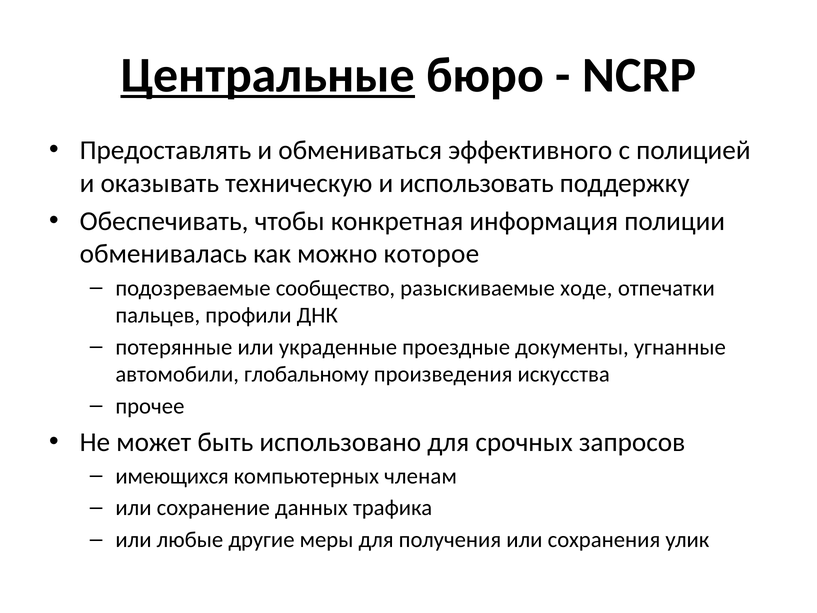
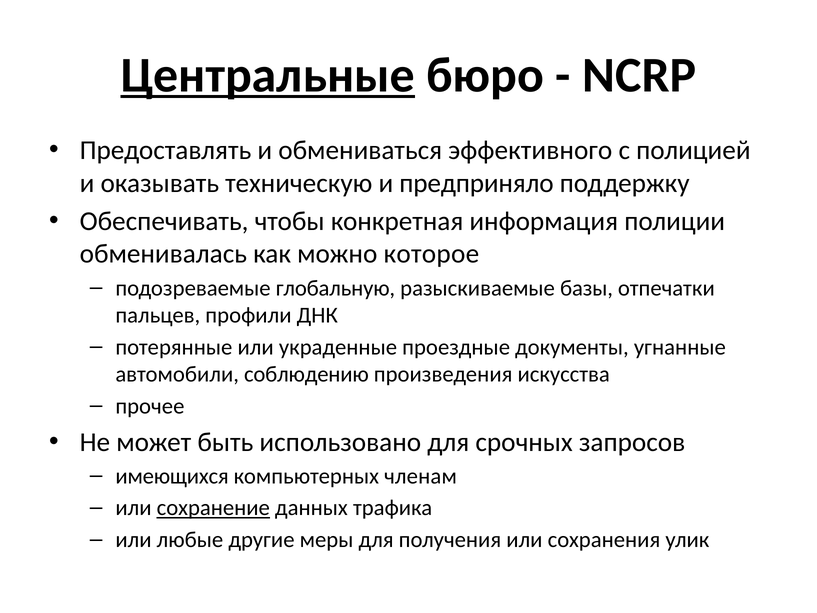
использовать: использовать -> предприняло (476, 183)
сообщество: сообщество -> глобальную (335, 288)
ходе: ходе -> базы (586, 288)
глобальному: глобальному -> соблюдению (306, 374)
сохранение underline: none -> present (213, 508)
